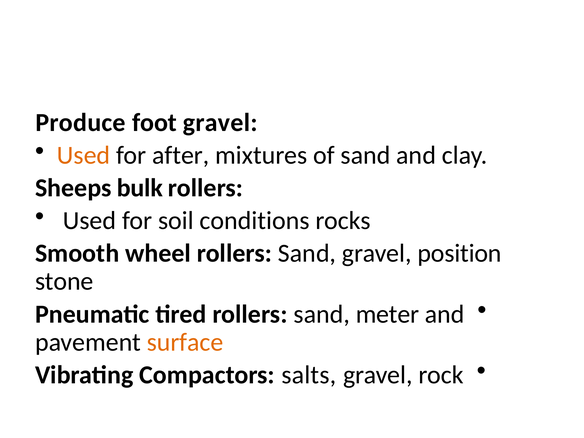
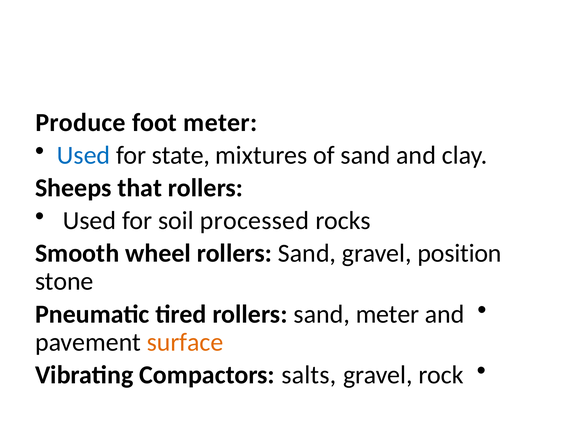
foot gravel: gravel -> meter (220, 123)
Used colour: orange -> blue (84, 155)
after: after -> state (181, 155)
bulk: bulk -> that (140, 188)
conditions: conditions -> processed (255, 221)
